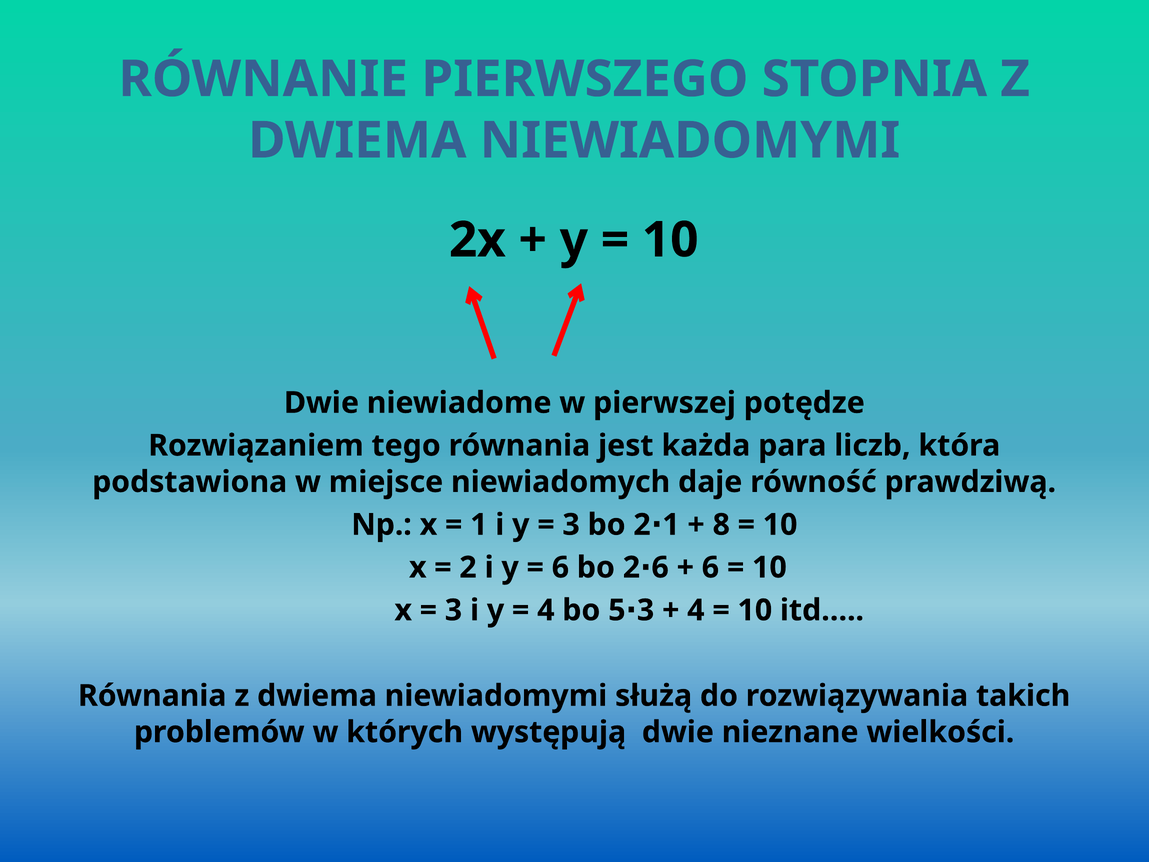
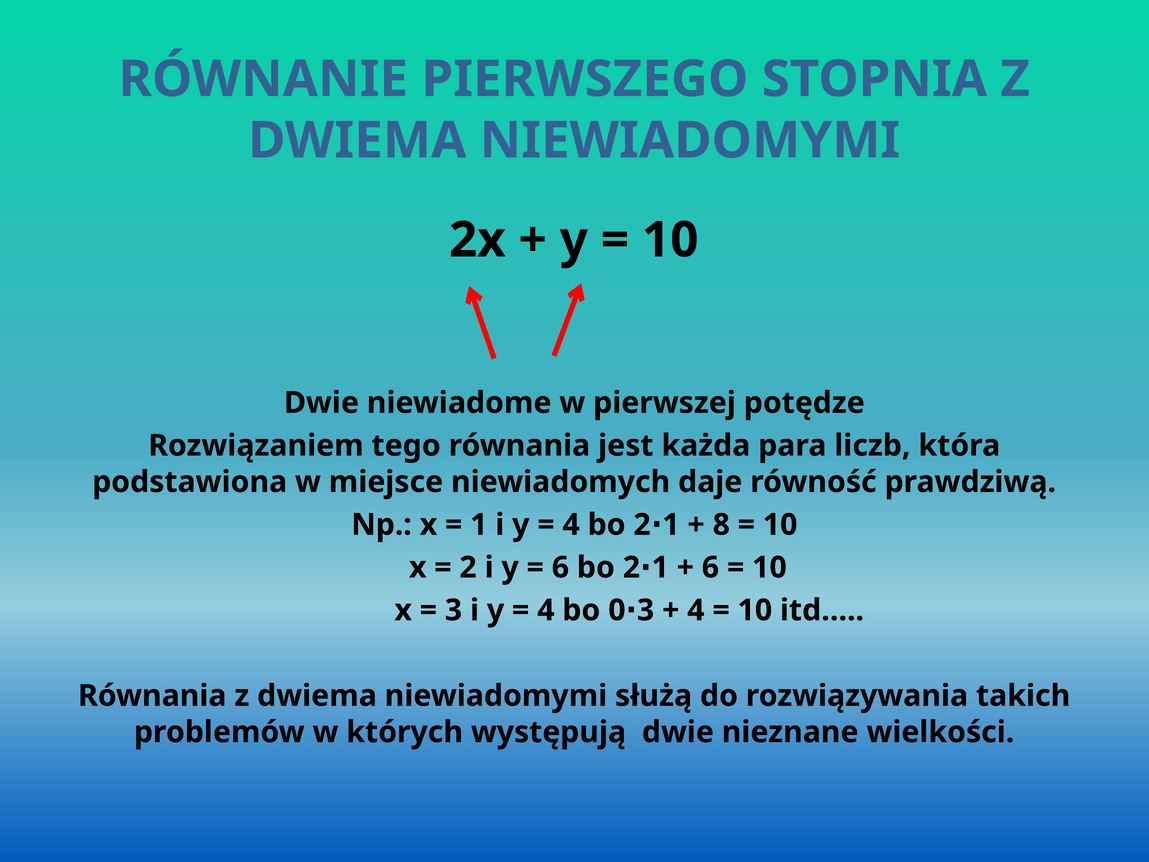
3: 3 -> 4 (571, 525)
6 bo 2 6: 6 -> 1 (660, 567)
5: 5 -> 0 (617, 610)
